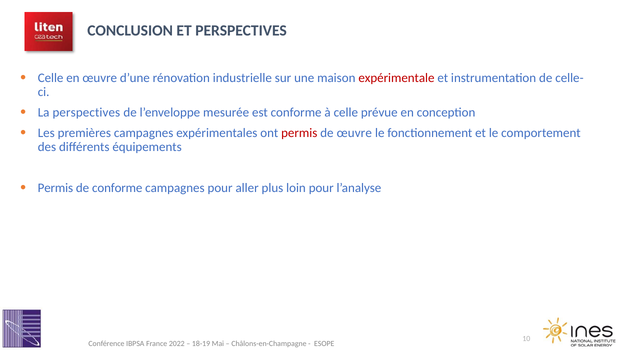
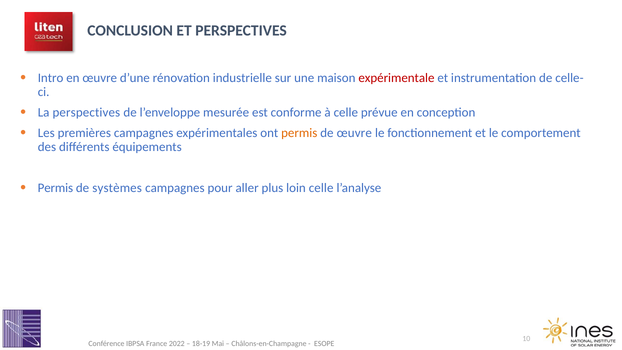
Celle: Celle -> Intro (51, 78)
permis colour: red -> orange (299, 133)
de conforme: conforme -> systèmes (117, 188)
loin pour: pour -> celle (321, 188)
